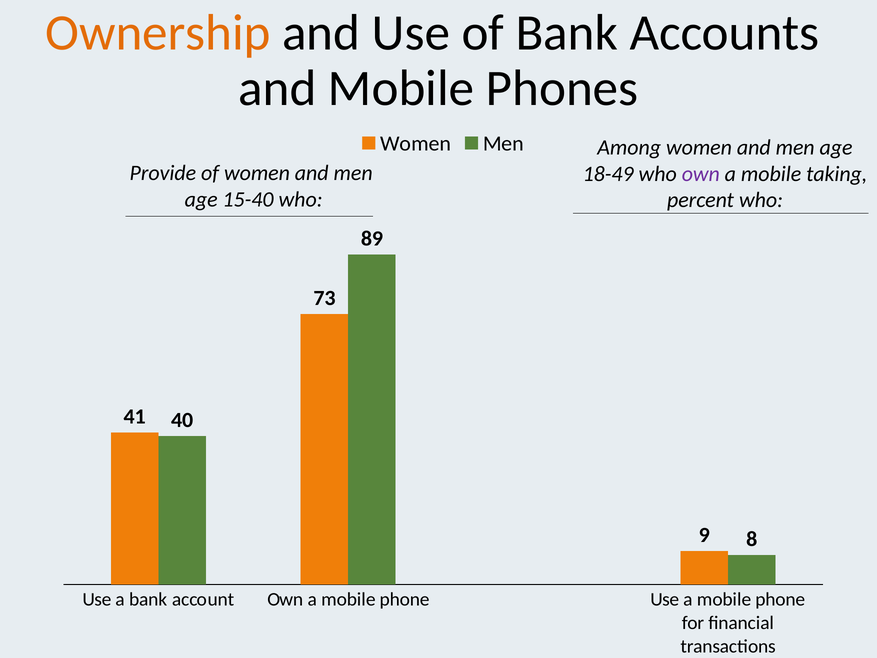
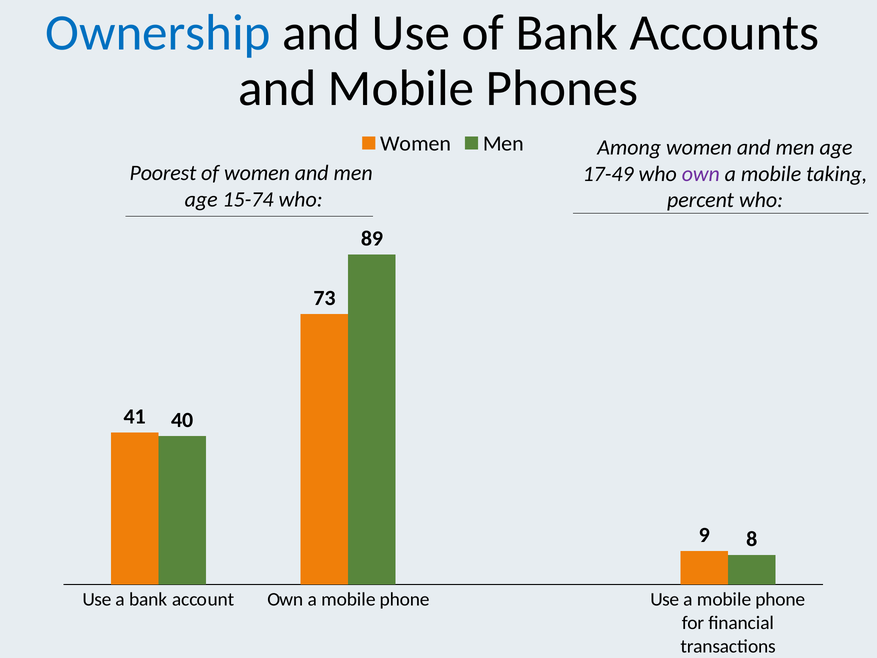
Ownership colour: orange -> blue (158, 33)
Provide: Provide -> Poorest (163, 173)
18-49: 18-49 -> 17-49 (608, 174)
15-40: 15-40 -> 15-74 (248, 199)
